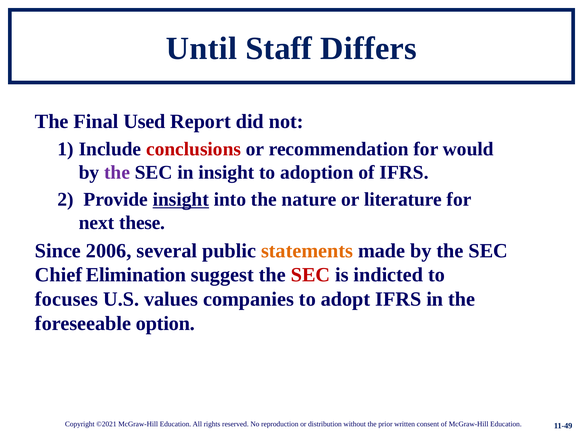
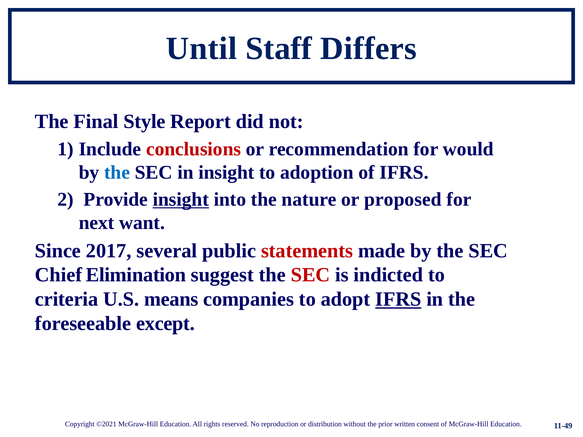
Used: Used -> Style (144, 121)
the colour: purple -> blue (117, 172)
literature: literature -> proposed (403, 200)
these: these -> want (142, 223)
2006: 2006 -> 2017 (109, 251)
statements colour: orange -> red (307, 251)
focuses: focuses -> criteria (67, 299)
values: values -> means (171, 299)
IFRS underline: none -> present (398, 299)
option: option -> except (165, 324)
